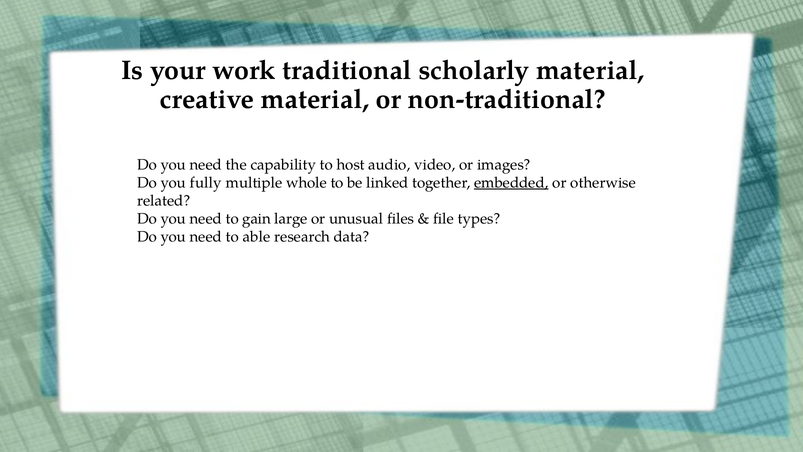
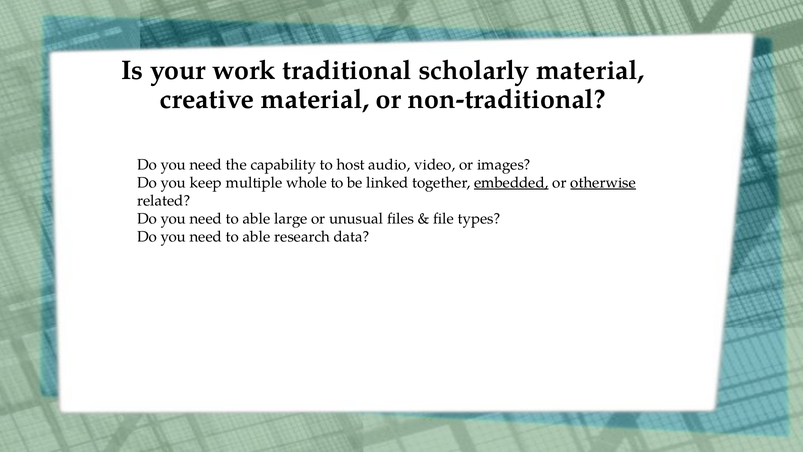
fully: fully -> keep (206, 183)
otherwise underline: none -> present (603, 183)
gain: gain -> able (256, 219)
